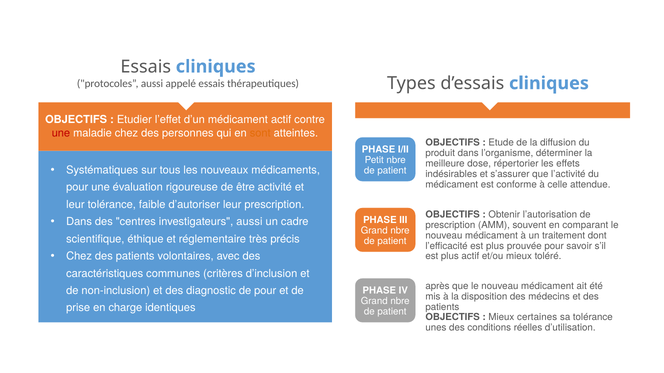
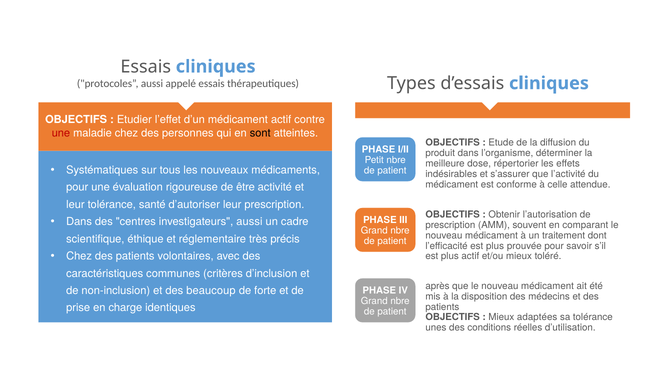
sont colour: orange -> black (260, 133)
faible: faible -> santé (152, 205)
diagnostic: diagnostic -> beaucoup (211, 291)
de pour: pour -> forte (265, 291)
certaines: certaines -> adaptées (537, 318)
